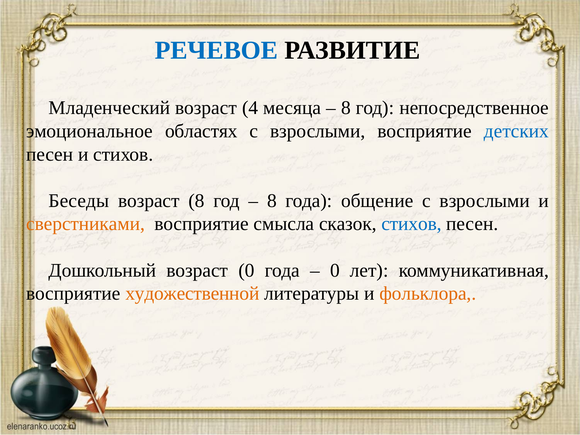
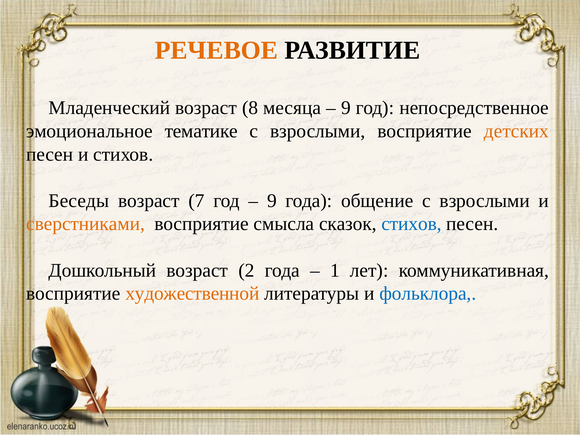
РЕЧЕВОЕ colour: blue -> orange (216, 50)
4: 4 -> 8 (250, 108)
8: 8 -> 9 (346, 108)
областях: областях -> тематике (201, 131)
детских colour: blue -> orange (516, 131)
возраст 8: 8 -> 7 (197, 201)
8: 8 -> 9 (272, 201)
возраст 0: 0 -> 2 (246, 270)
0: 0 -> 1 (335, 270)
фольклора colour: orange -> blue (428, 294)
